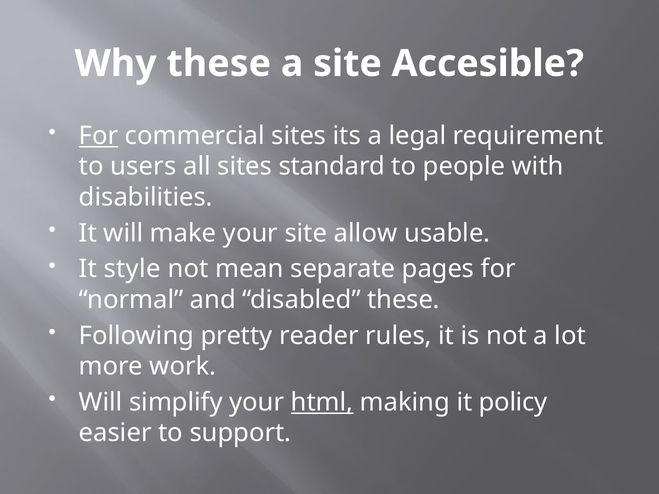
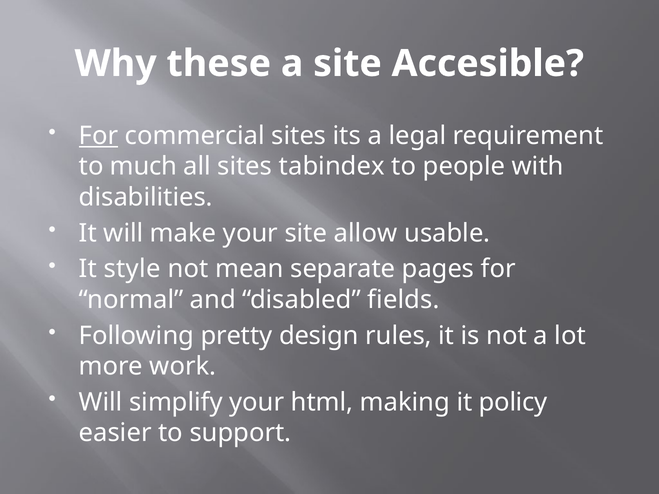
users: users -> much (144, 167)
standard: standard -> tabindex (332, 167)
disabled these: these -> fields (403, 300)
reader: reader -> design (319, 336)
html underline: present -> none (322, 402)
